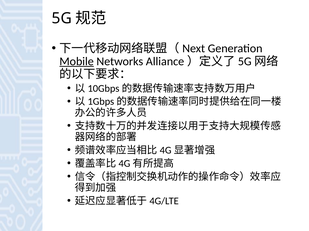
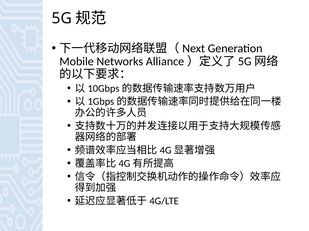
Mobile underline: present -> none (77, 62)
